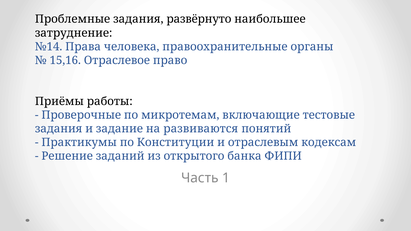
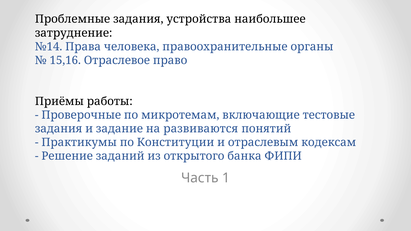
развёрнуто: развёрнуто -> устройства (199, 19)
